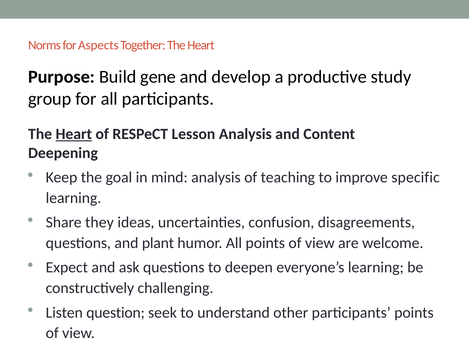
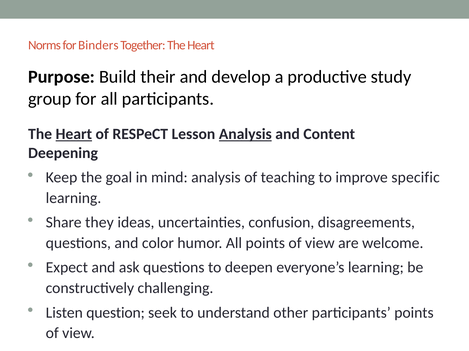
Aspects: Aspects -> Binders (98, 45)
gene: gene -> their (158, 77)
Analysis underline: none -> present (245, 134)
plant: plant -> color (158, 244)
